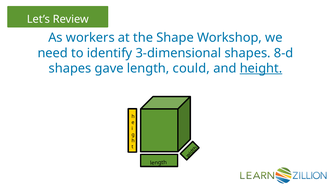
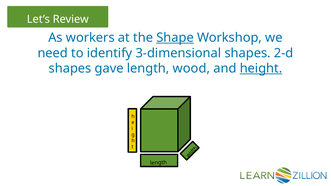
Shape underline: none -> present (175, 38)
8-d: 8-d -> 2-d (284, 53)
could: could -> wood (191, 69)
